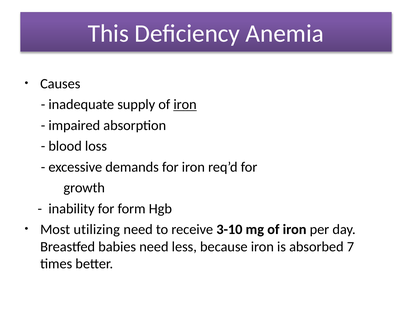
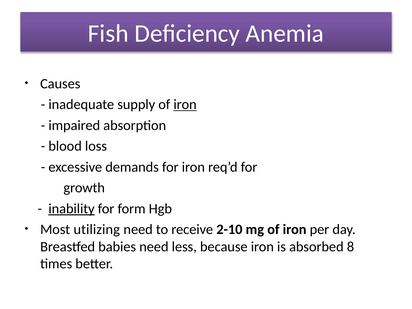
This: This -> Fish (108, 34)
inability underline: none -> present (72, 209)
3-10: 3-10 -> 2-10 (229, 230)
7: 7 -> 8 (350, 247)
